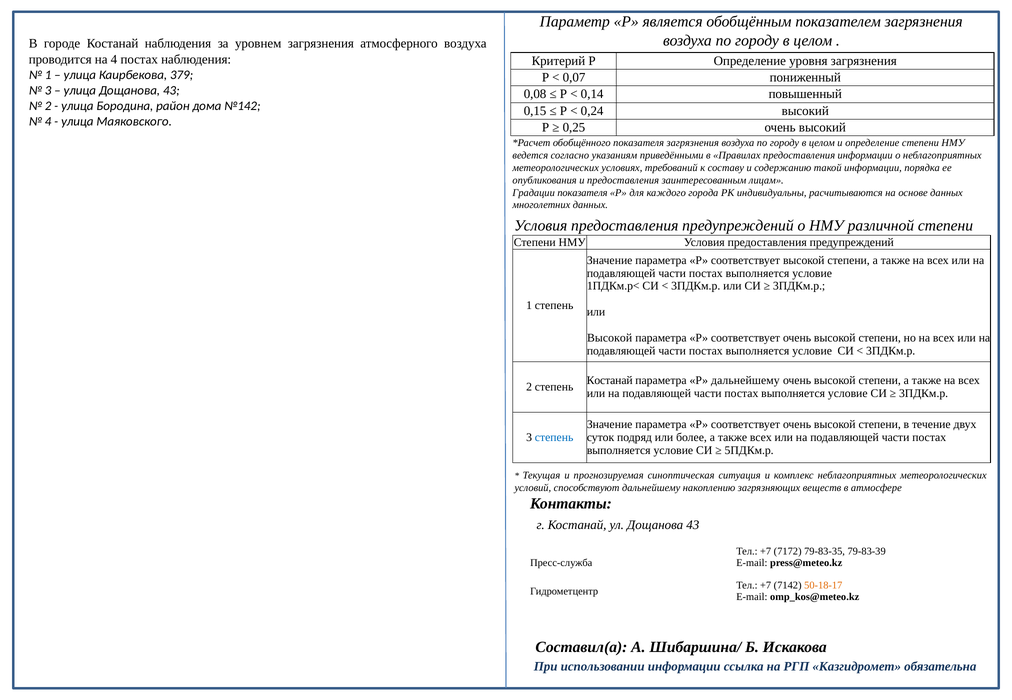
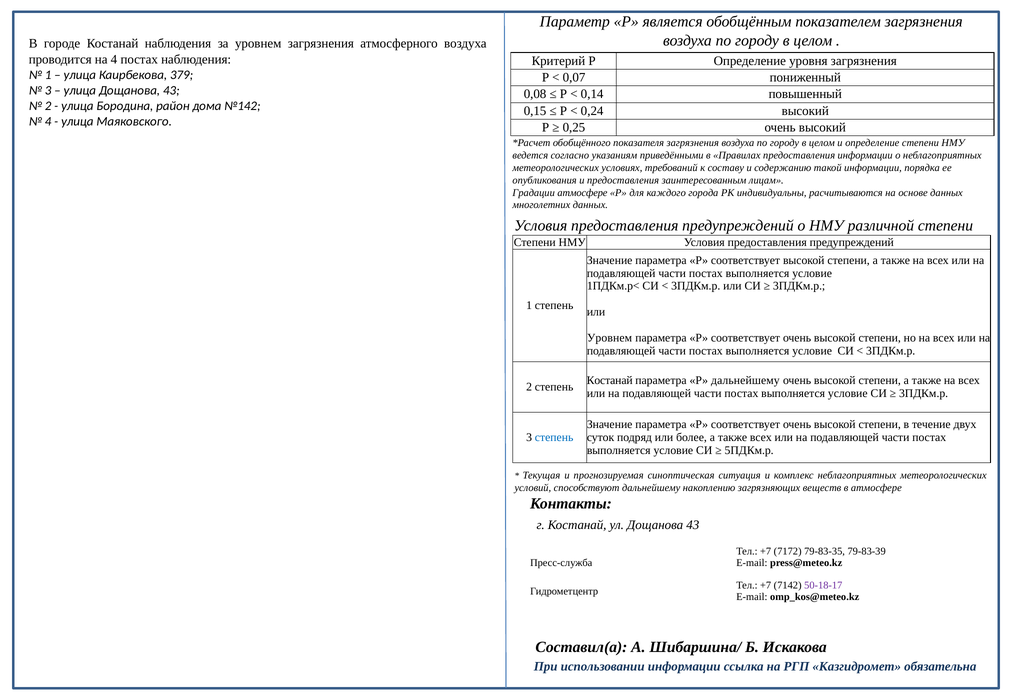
Градации показателя: показателя -> атмосфере (582, 193)
Высокой: Высокой -> Уровнем (610, 338)
50-18-17 colour: orange -> purple (823, 586)
